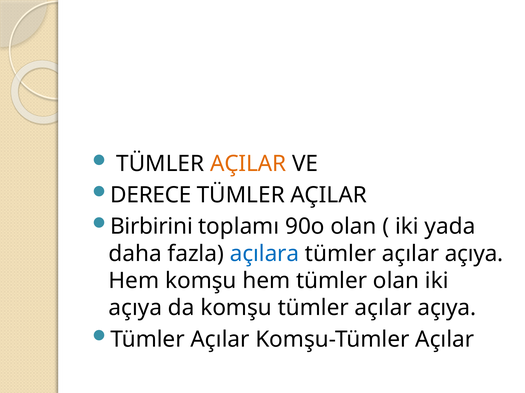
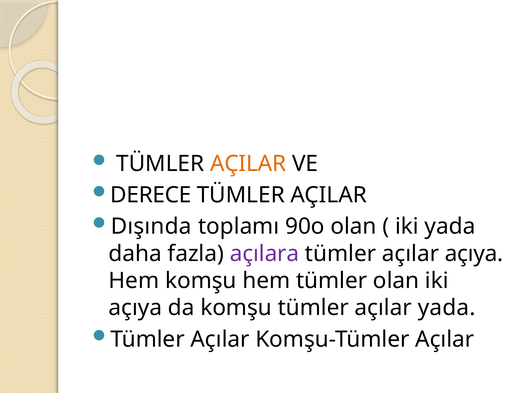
Birbirini: Birbirini -> Dışında (151, 227)
açılara colour: blue -> purple (265, 254)
komşu tümler açılar açıya: açıya -> yada (447, 308)
